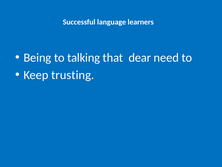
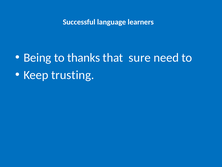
talking: talking -> thanks (84, 57)
dear: dear -> sure (140, 57)
